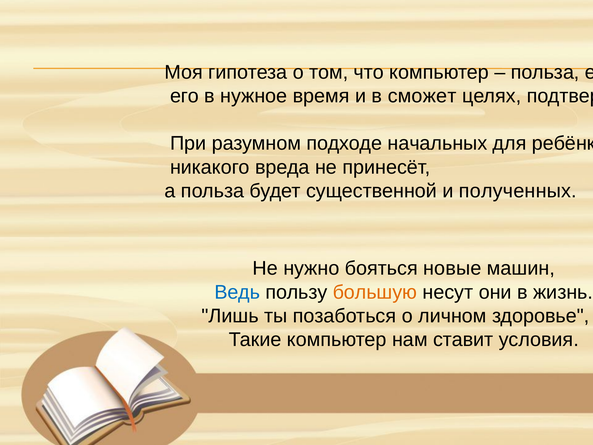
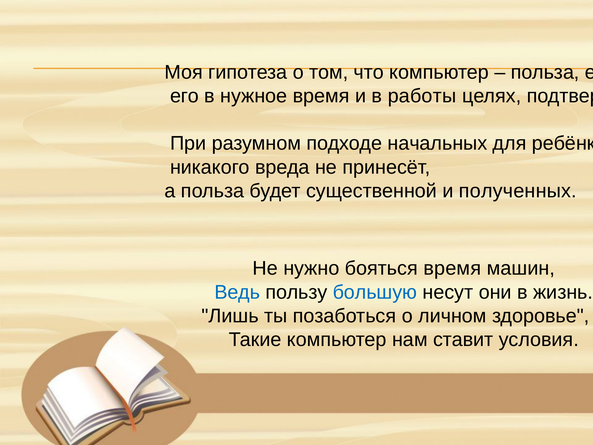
сможет: сможет -> работы (422, 96)
бояться новые: новые -> время (452, 268)
большую colour: orange -> blue (375, 292)
